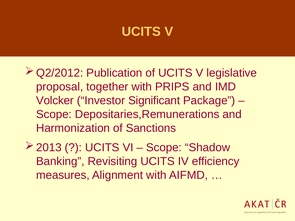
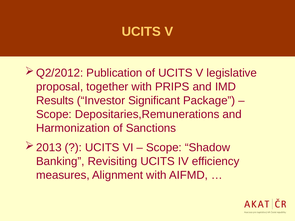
Volcker: Volcker -> Results (55, 101)
